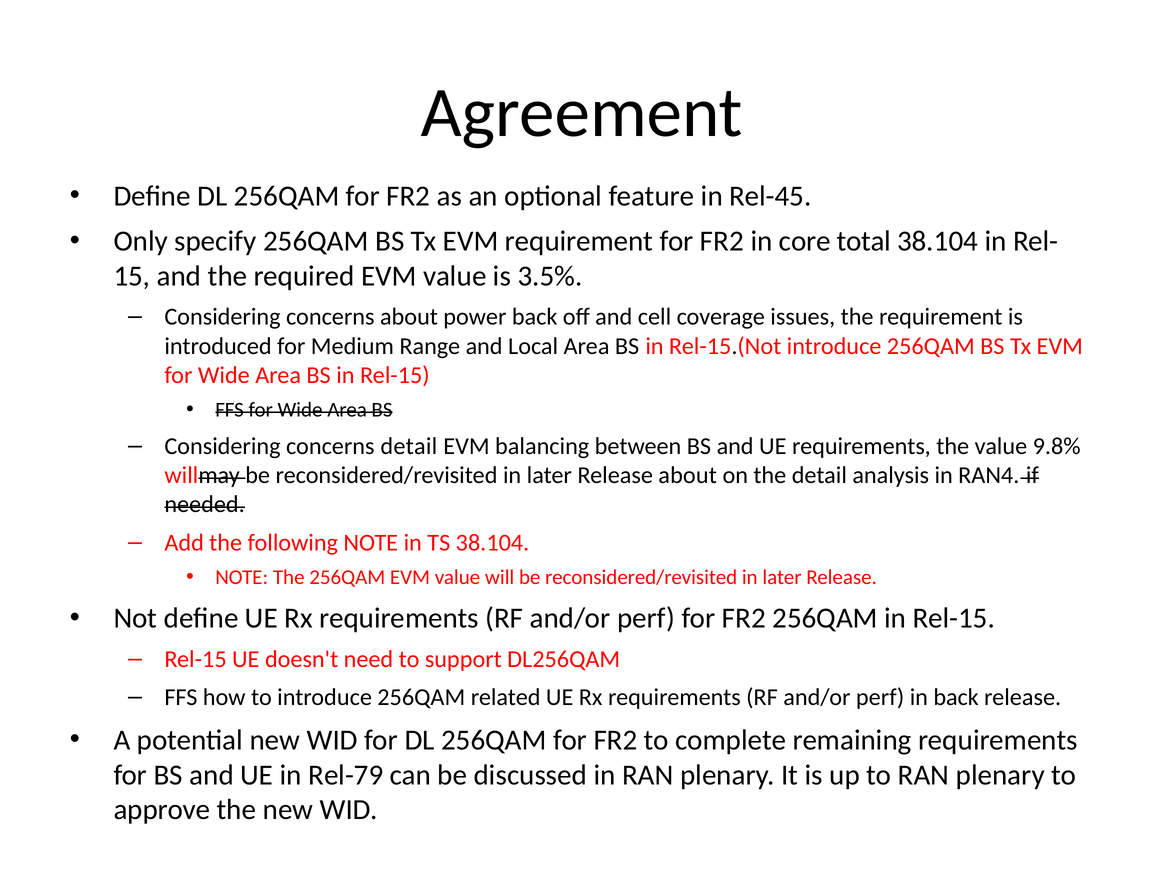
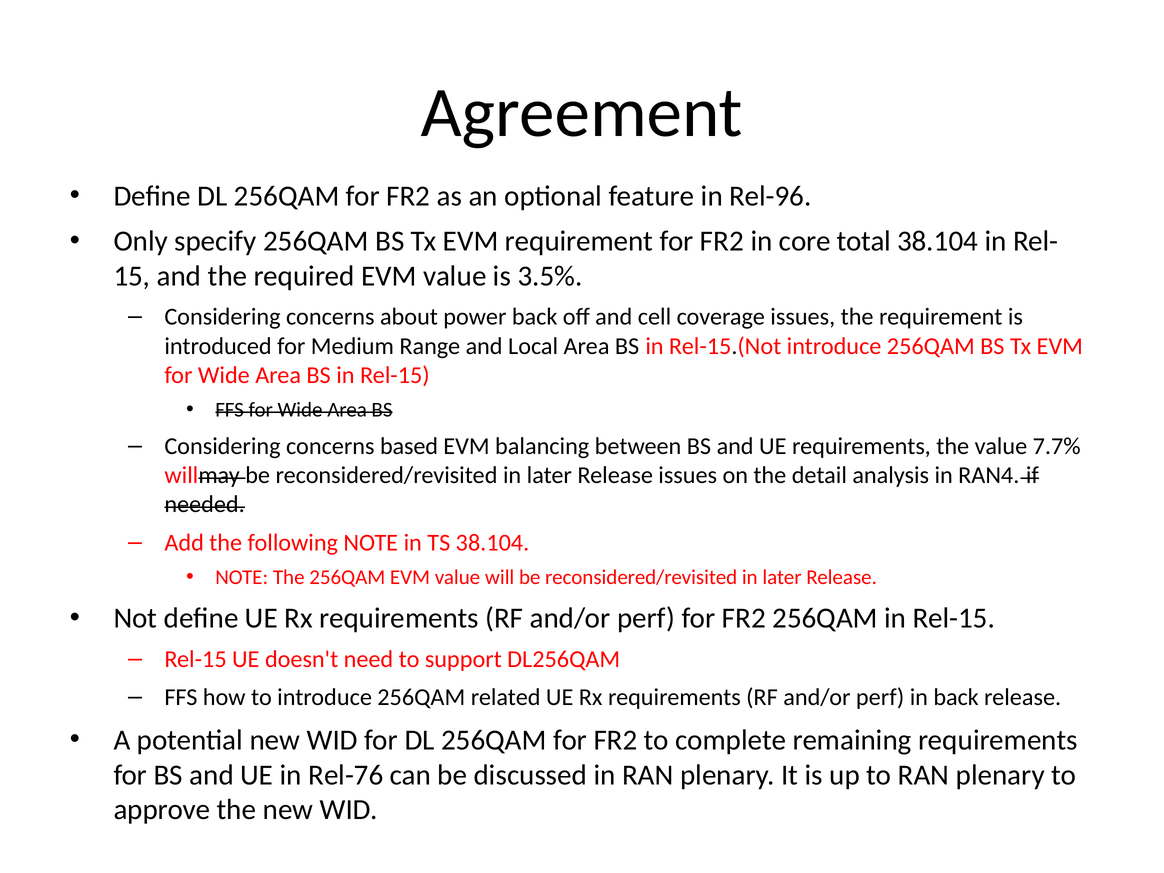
Rel-45: Rel-45 -> Rel-96 (770, 196)
concerns detail: detail -> based (409, 446)
9.8%: 9.8% -> 7.7% (1057, 446)
Release about: about -> issues (688, 475)
Rel-79: Rel-79 -> Rel-76 (346, 775)
